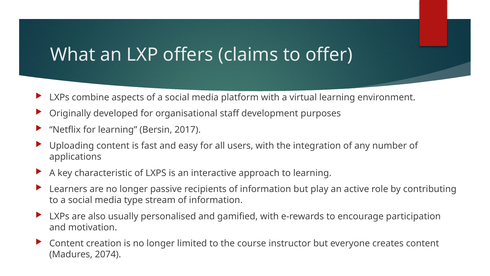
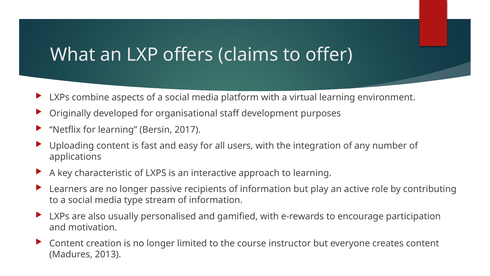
2074: 2074 -> 2013 (108, 254)
